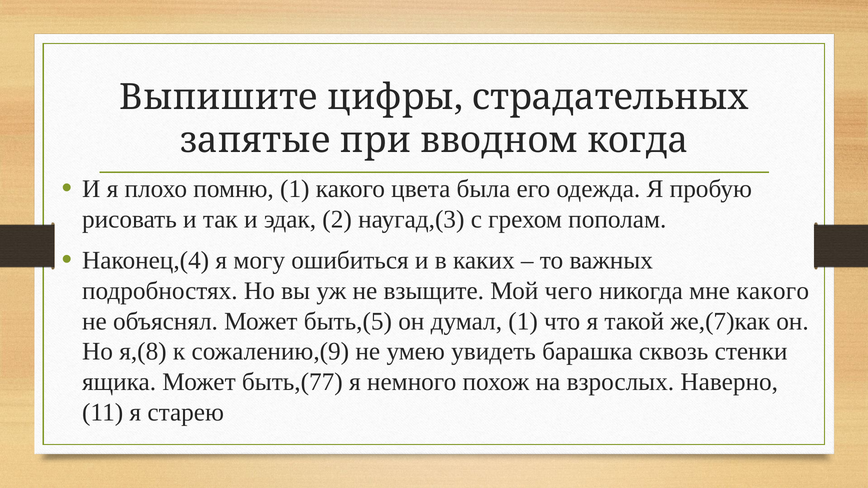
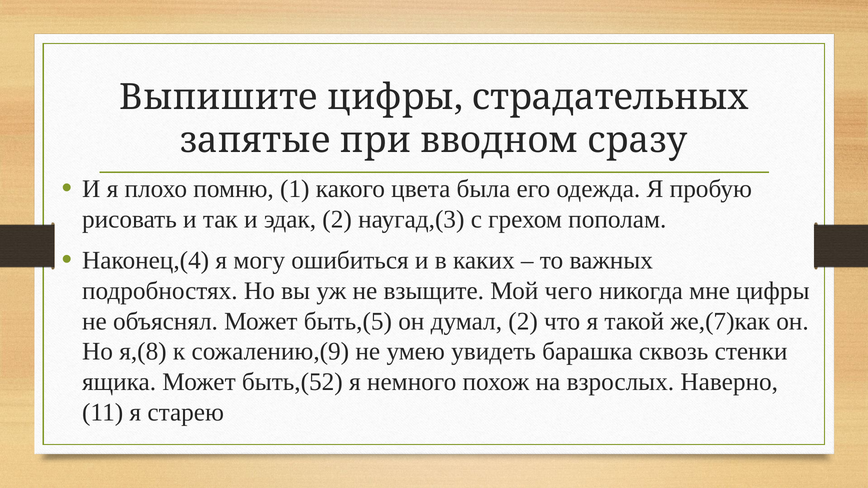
когда: когда -> сразу (638, 141)
мне какого: какого -> цифры (773, 291)
думал 1: 1 -> 2 (523, 321)
быть,(77: быть,(77 -> быть,(52 (292, 382)
